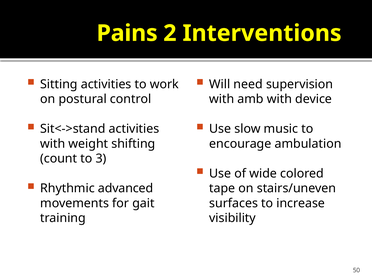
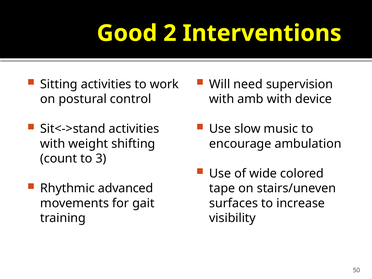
Pains: Pains -> Good (127, 33)
